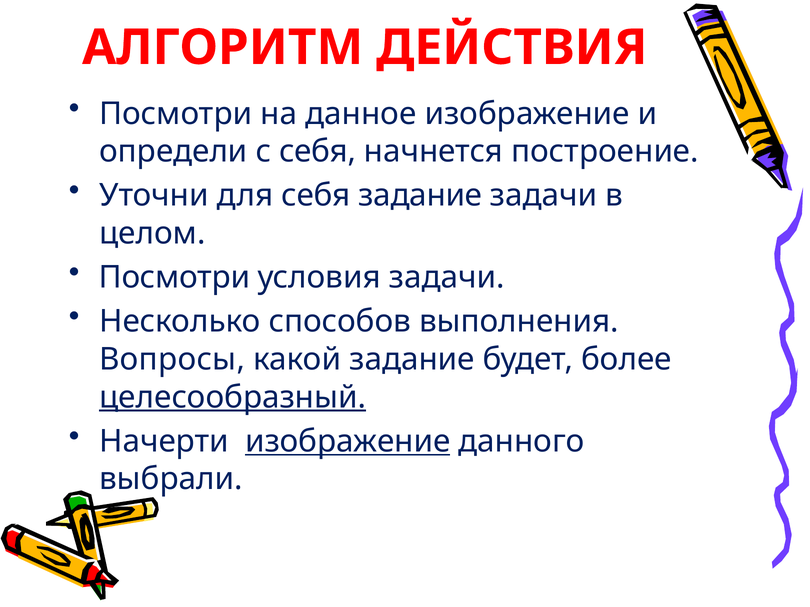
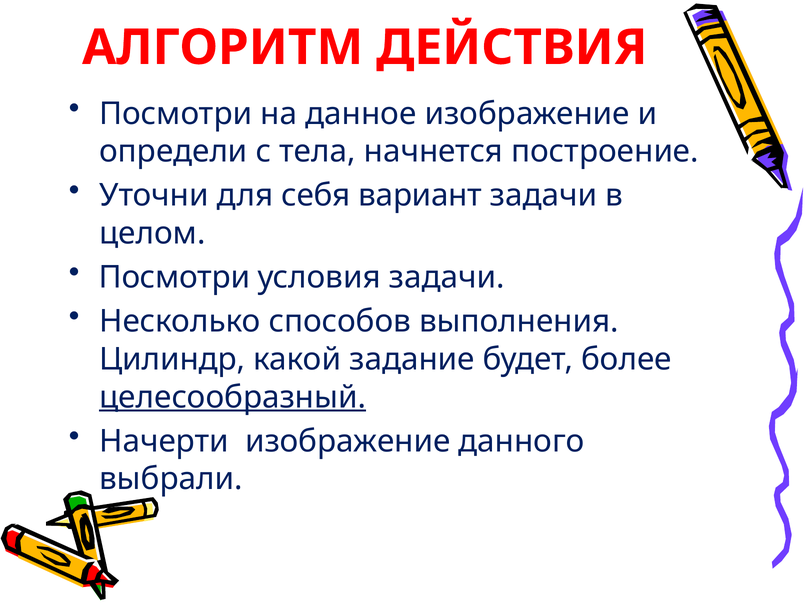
с себя: себя -> тела (317, 152)
себя задание: задание -> вариант (420, 196)
Вопросы: Вопросы -> Цилиндр (172, 360)
изображение underline: present -> none (348, 442)
